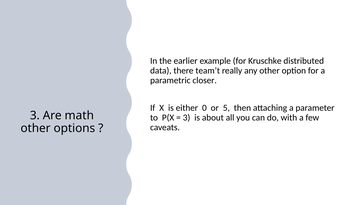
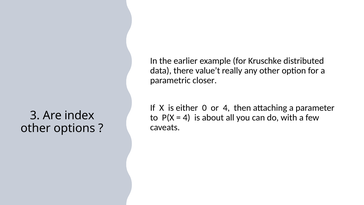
team’t: team’t -> value’t (208, 71)
or 5: 5 -> 4 (226, 108)
math: math -> index (79, 115)
3: 3 -> 4 (187, 117)
